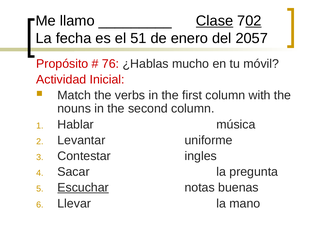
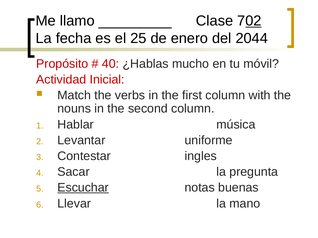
Clase underline: present -> none (215, 21)
51: 51 -> 25 (138, 38)
2057: 2057 -> 2044 (252, 38)
76: 76 -> 40 (111, 64)
